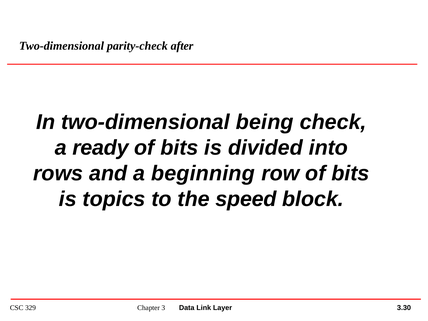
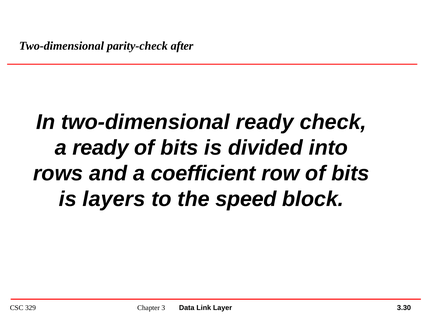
two-dimensional being: being -> ready (265, 122)
beginning: beginning -> coefficient (203, 173)
topics: topics -> layers (114, 199)
